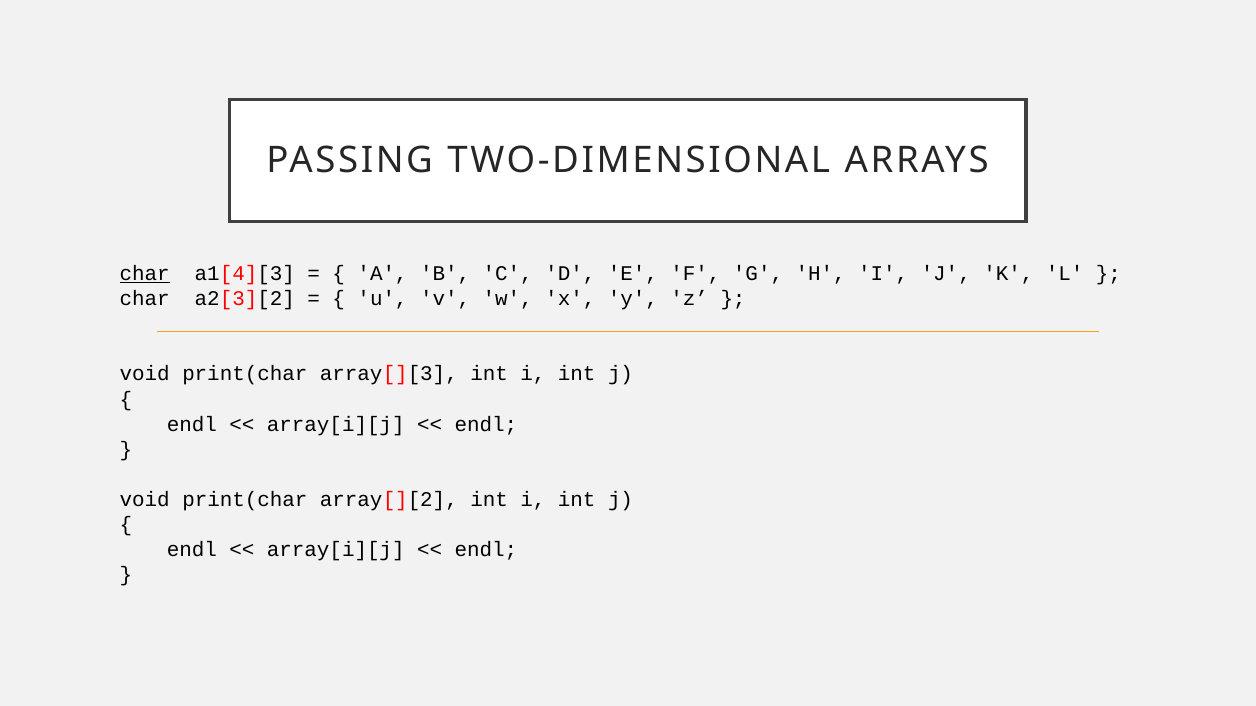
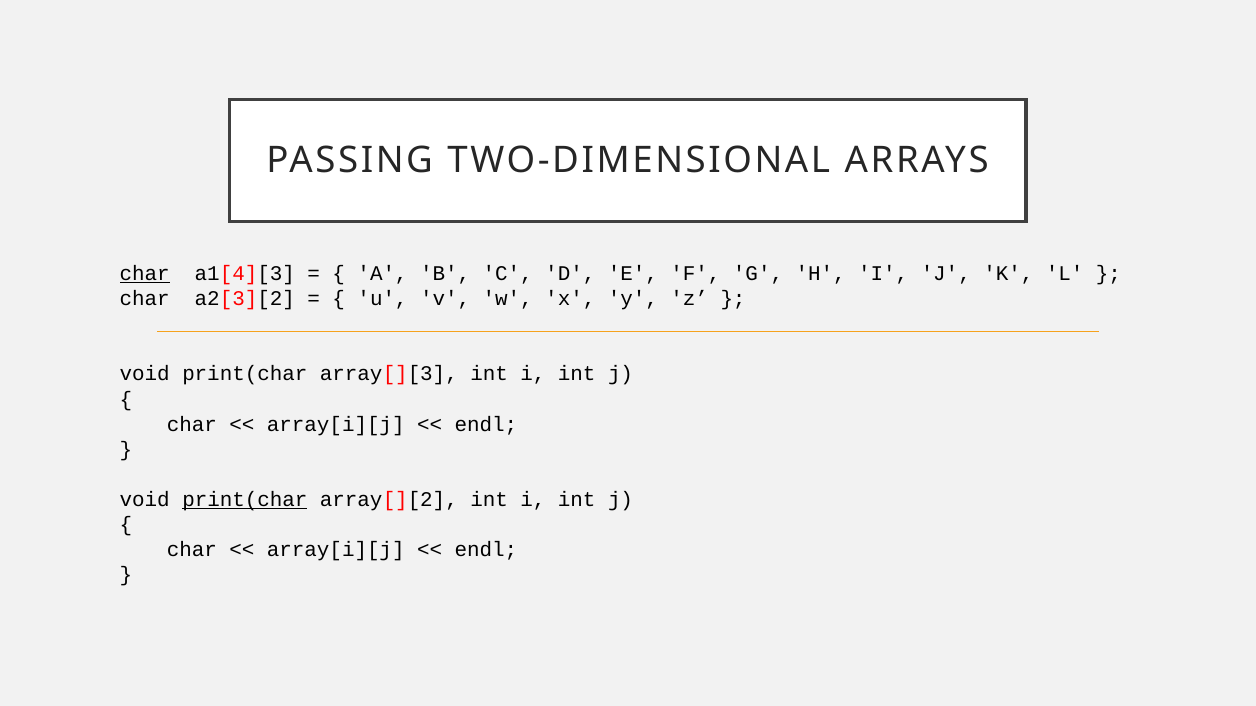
endl: endl -> char (192, 425)
print(char underline: none -> present (245, 500)
endl: endl -> char (192, 550)
